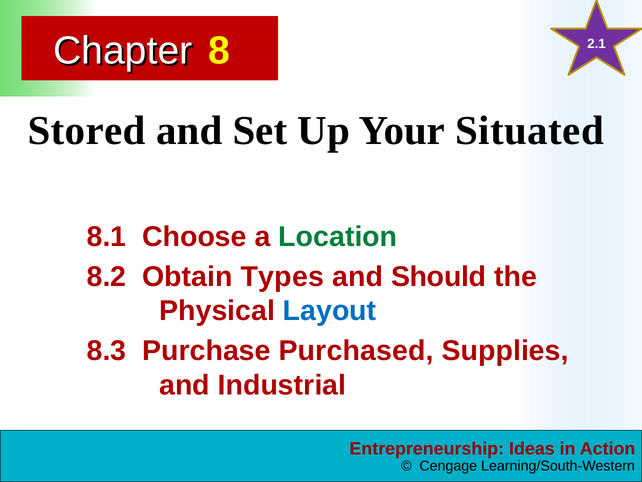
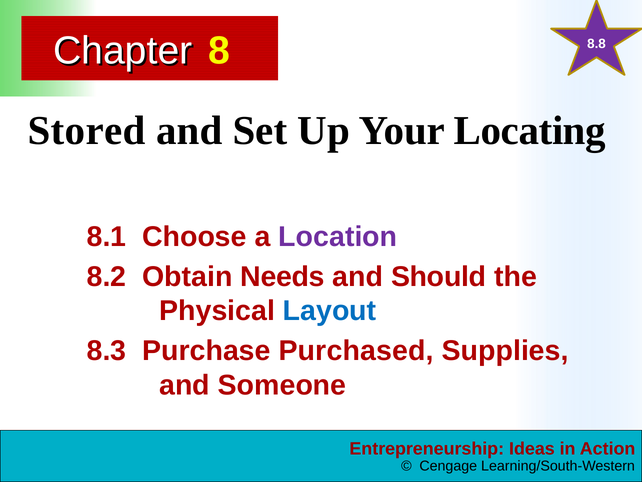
2.1: 2.1 -> 8.8 (597, 44)
Situated: Situated -> Locating (530, 131)
Location colour: green -> purple (338, 236)
Types: Types -> Needs (283, 276)
Industrial: Industrial -> Someone (282, 385)
